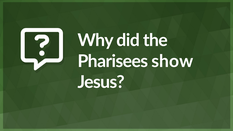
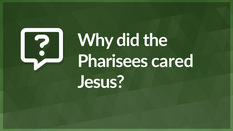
show: show -> cared (172, 61)
